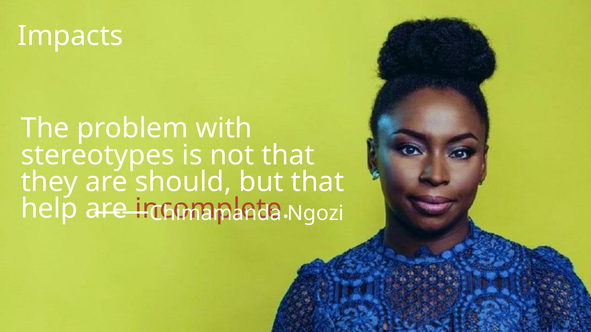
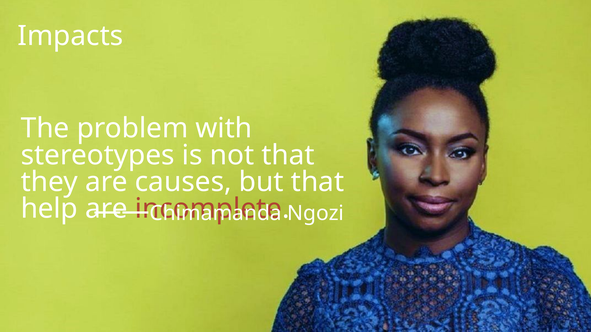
should: should -> causes (183, 182)
